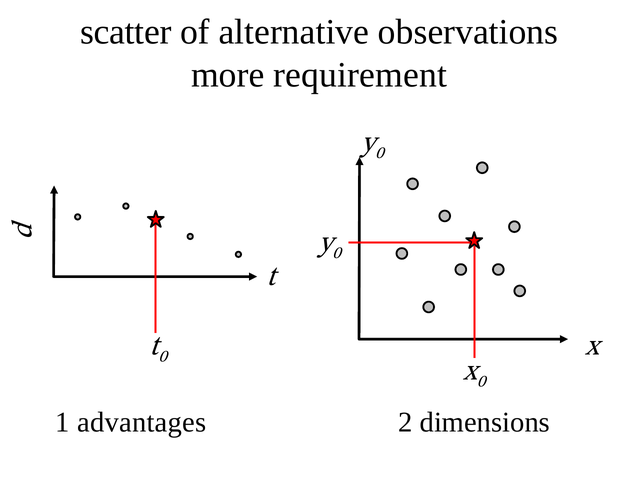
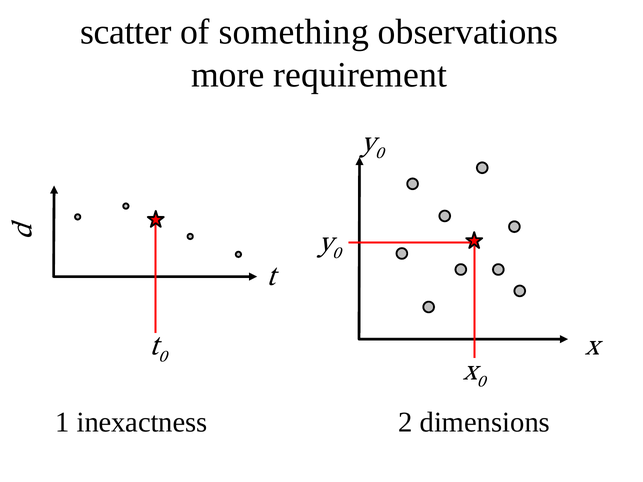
alternative: alternative -> something (294, 32)
advantages: advantages -> inexactness (142, 423)
